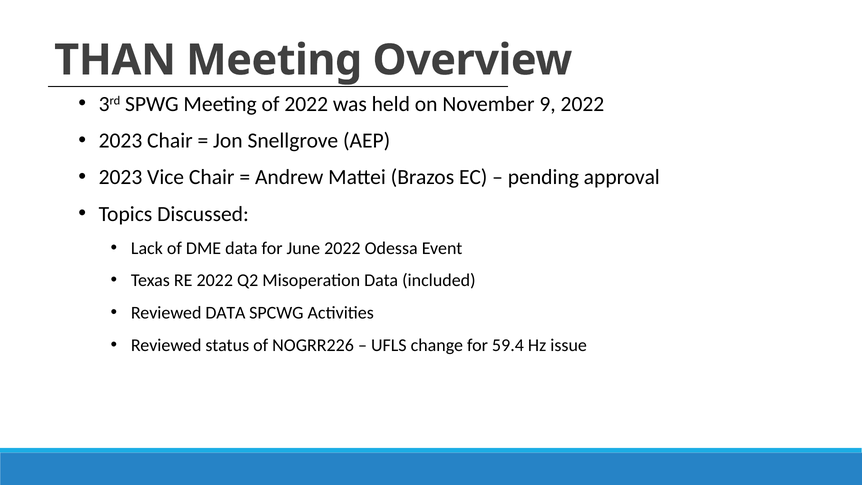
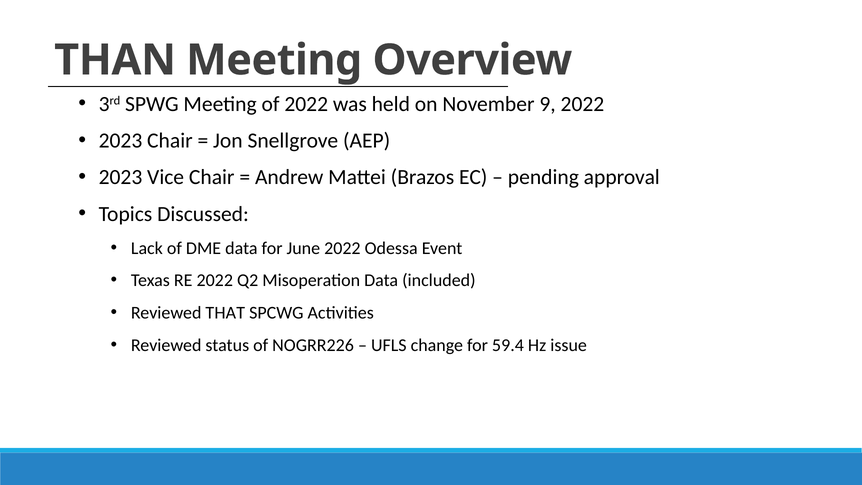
Reviewed DATA: DATA -> THAT (225, 313)
